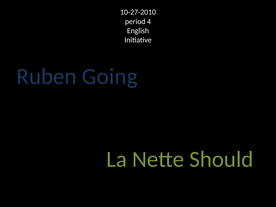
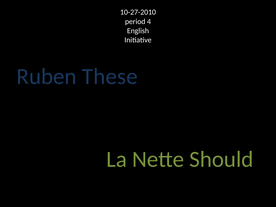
Going: Going -> These (110, 77)
